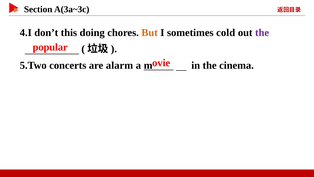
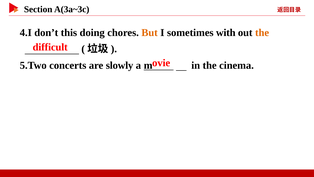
cold: cold -> with (226, 33)
the colour: purple -> orange (262, 33)
popular: popular -> difficult (50, 47)
alarm: alarm -> slowly (120, 65)
